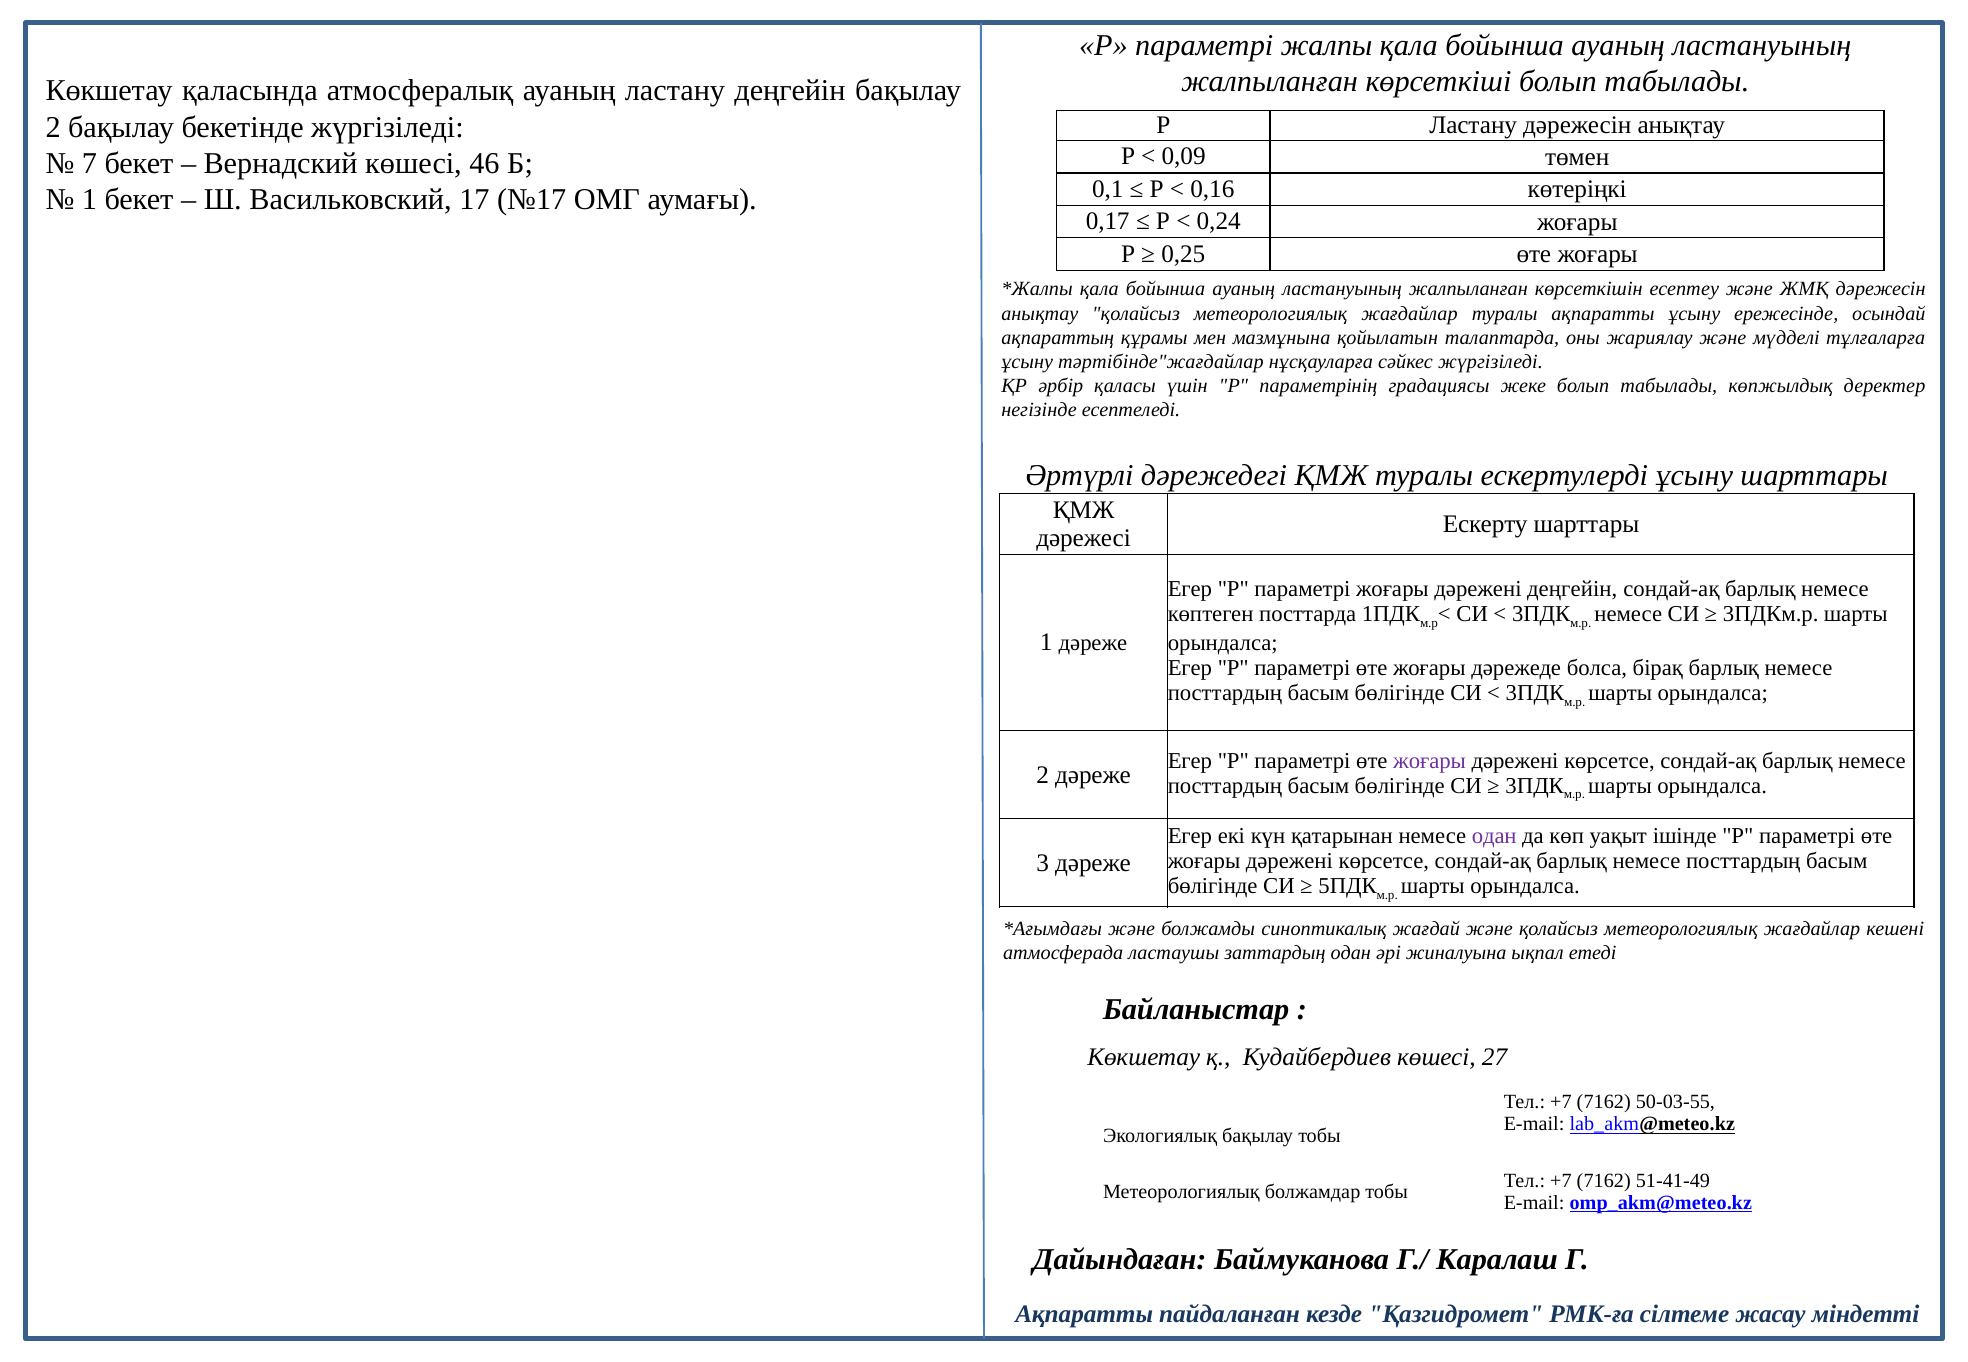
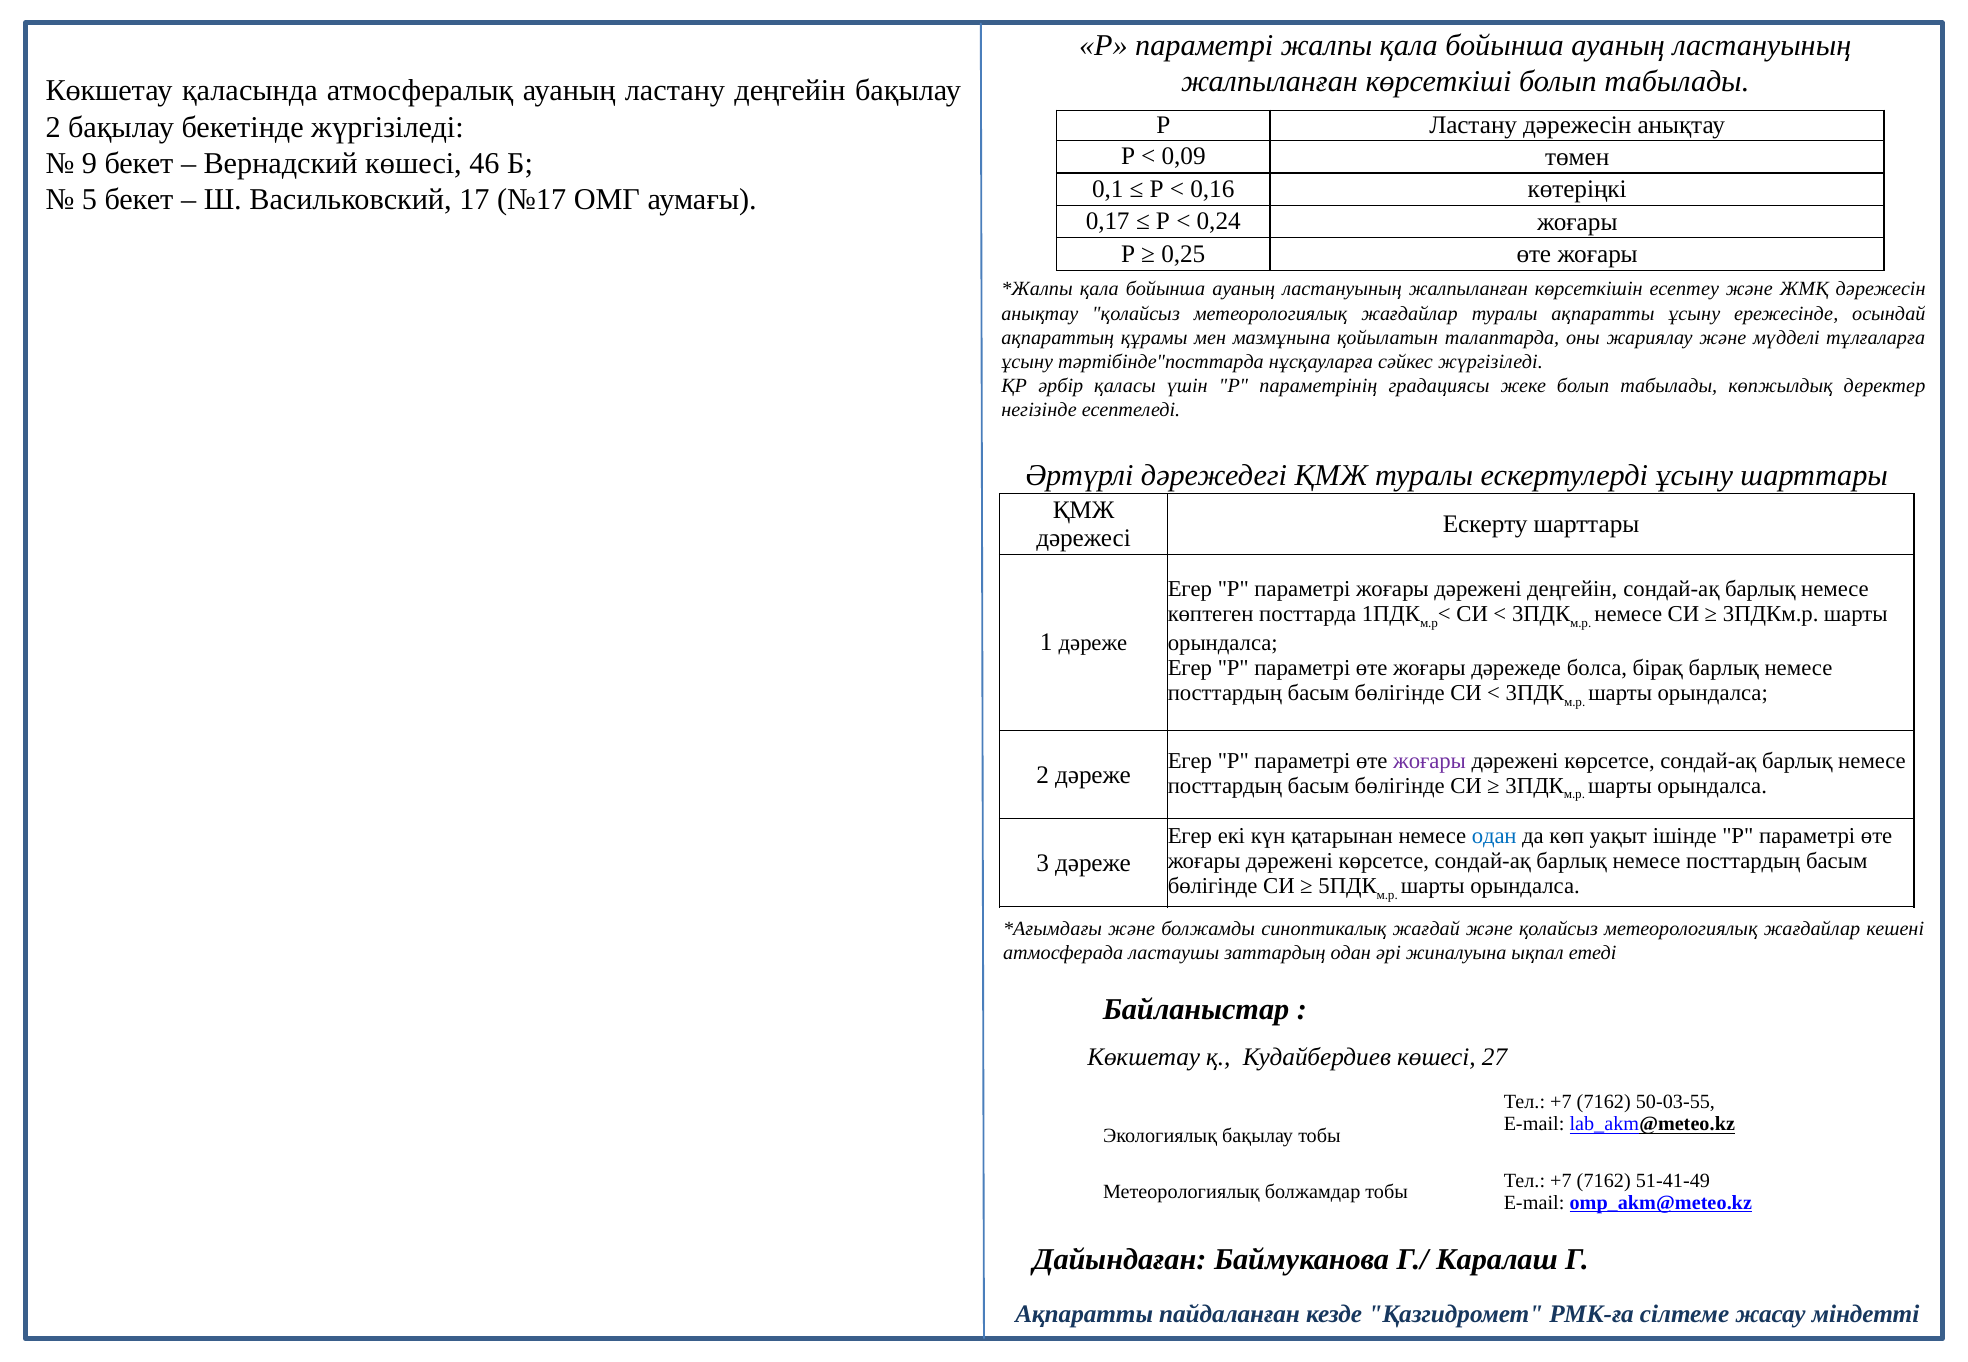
7: 7 -> 9 (89, 164)
1: 1 -> 5 (89, 200)
тәртібінде"жағдайлар: тәртібінде"жағдайлар -> тәртібінде"посттарда (1161, 362)
одан colour: purple -> blue (1494, 836)
